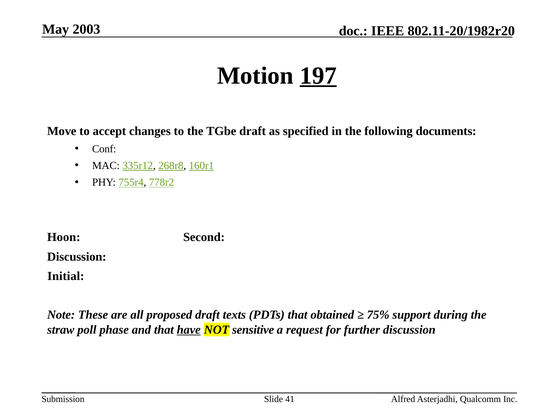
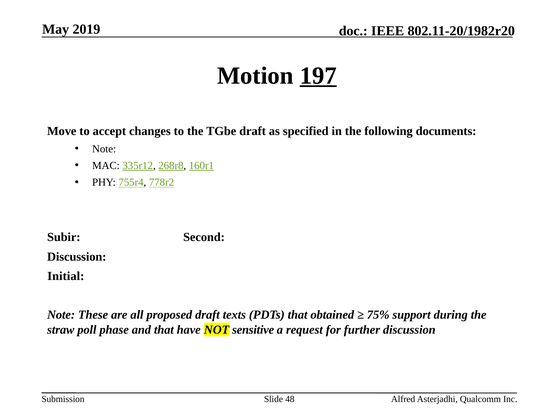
2003: 2003 -> 2019 (86, 29)
Conf: Conf -> Note (104, 149)
Hoon: Hoon -> Subir (64, 237)
have underline: present -> none (189, 329)
41: 41 -> 48 (290, 398)
